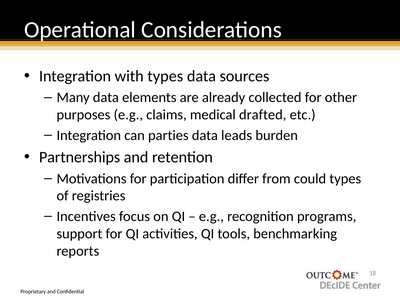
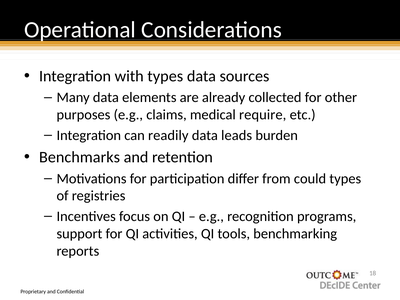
drafted: drafted -> require (263, 115)
parties: parties -> readily (168, 135)
Partnerships: Partnerships -> Benchmarks (79, 157)
